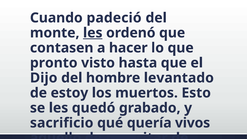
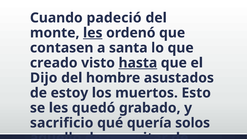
hacer: hacer -> santa (128, 48)
pronto: pronto -> creado (54, 63)
hasta underline: none -> present (138, 63)
levantado: levantado -> asustados (179, 78)
vivos: vivos -> solos (193, 123)
